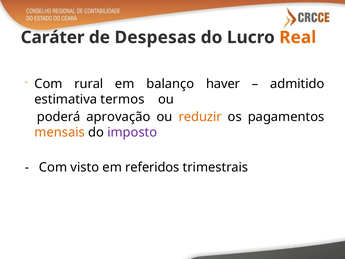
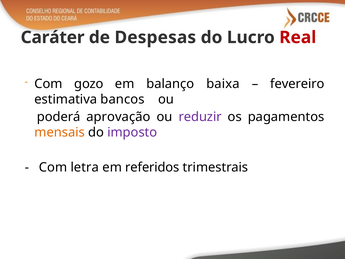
Real colour: orange -> red (298, 37)
rural: rural -> gozo (89, 84)
haver: haver -> baixa (223, 84)
admitido: admitido -> fevereiro (297, 84)
termos: termos -> bancos (123, 99)
reduzir colour: orange -> purple (200, 117)
visto: visto -> letra (85, 167)
